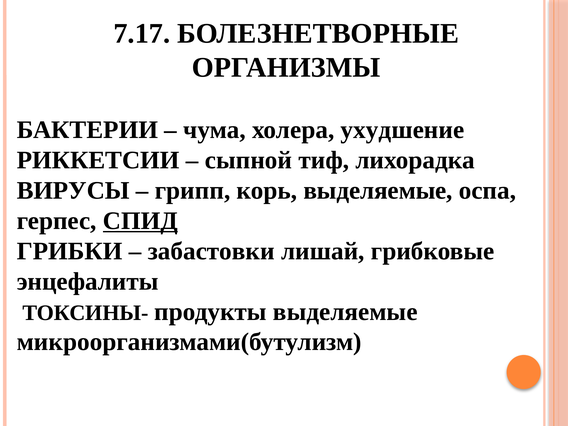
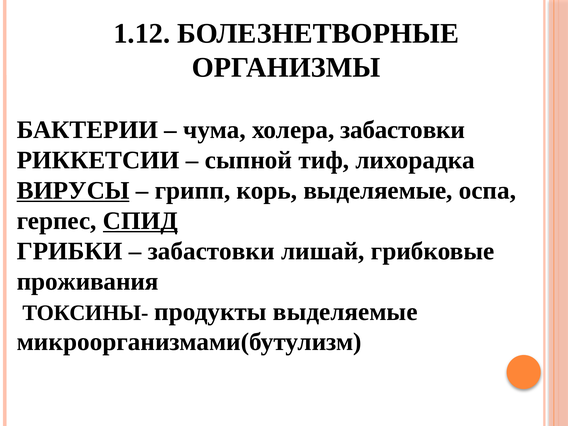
7.17: 7.17 -> 1.12 (142, 34)
холера ухудшение: ухудшение -> забастовки (403, 130)
ВИРУСЫ underline: none -> present (73, 190)
энцефалиты: энцефалиты -> проживания (88, 281)
